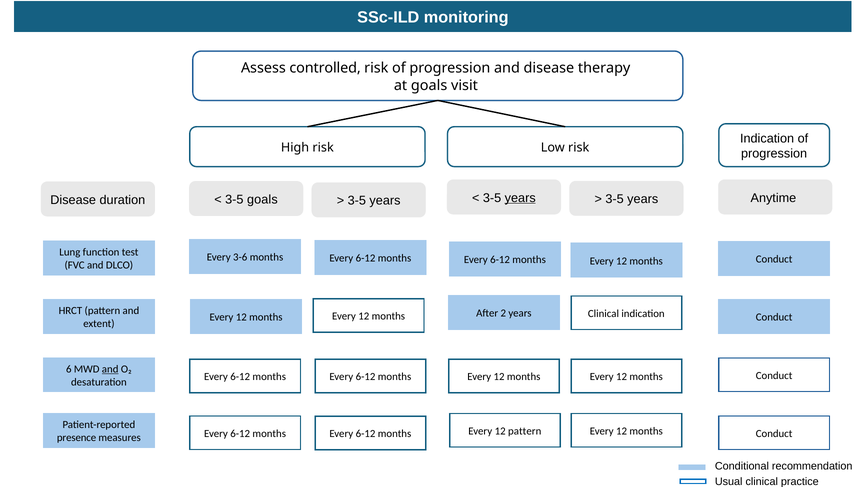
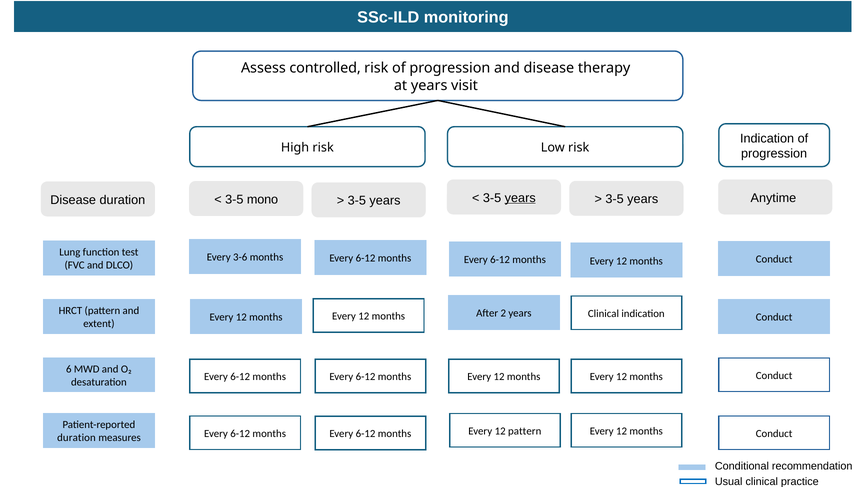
at goals: goals -> years (429, 85)
3-5 goals: goals -> mono (263, 199)
and underline: present -> none (110, 369)
presence: presence -> duration (76, 438)
